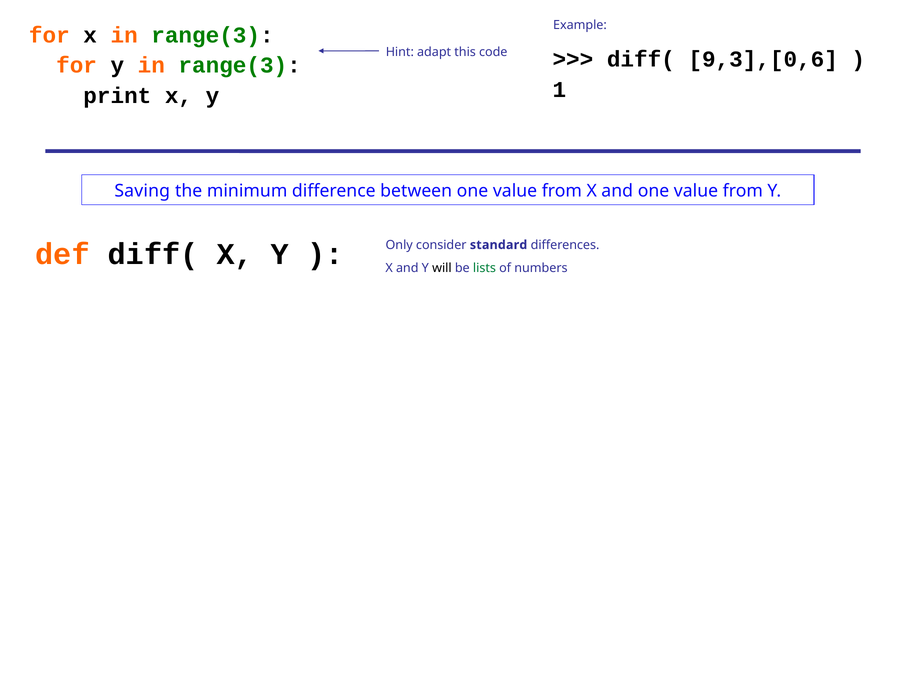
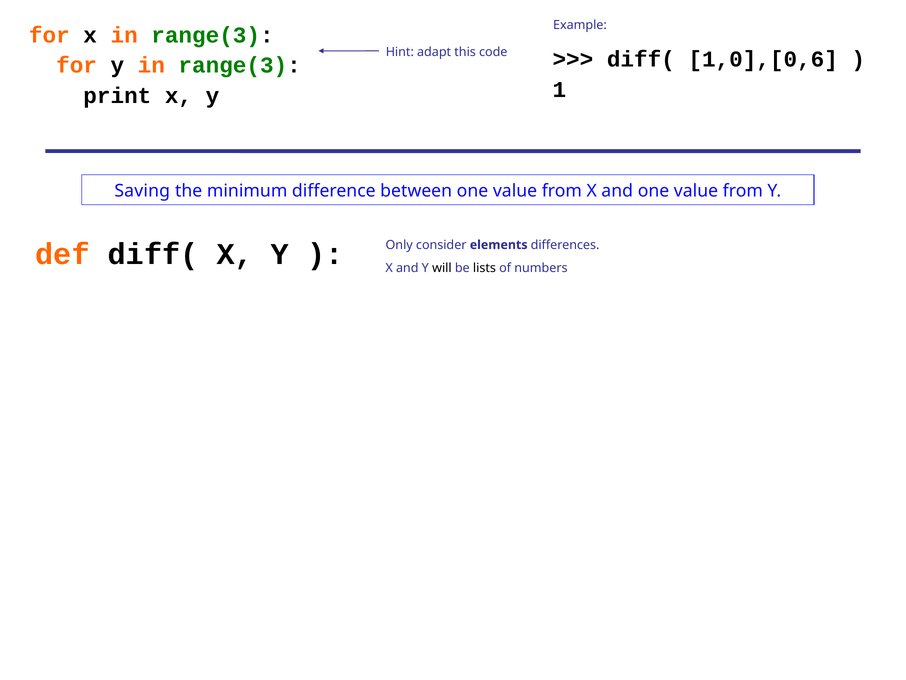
9,3],[0,6: 9,3],[0,6 -> 1,0],[0,6 (763, 59)
standard: standard -> elements (499, 245)
lists colour: green -> black (484, 268)
